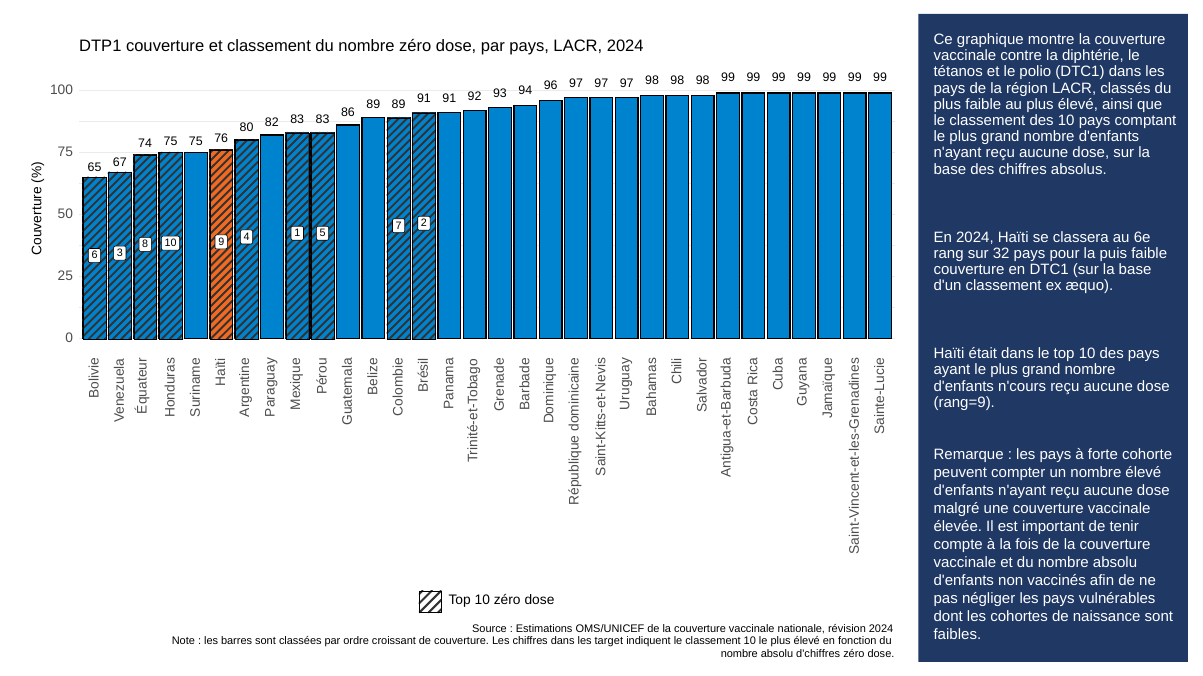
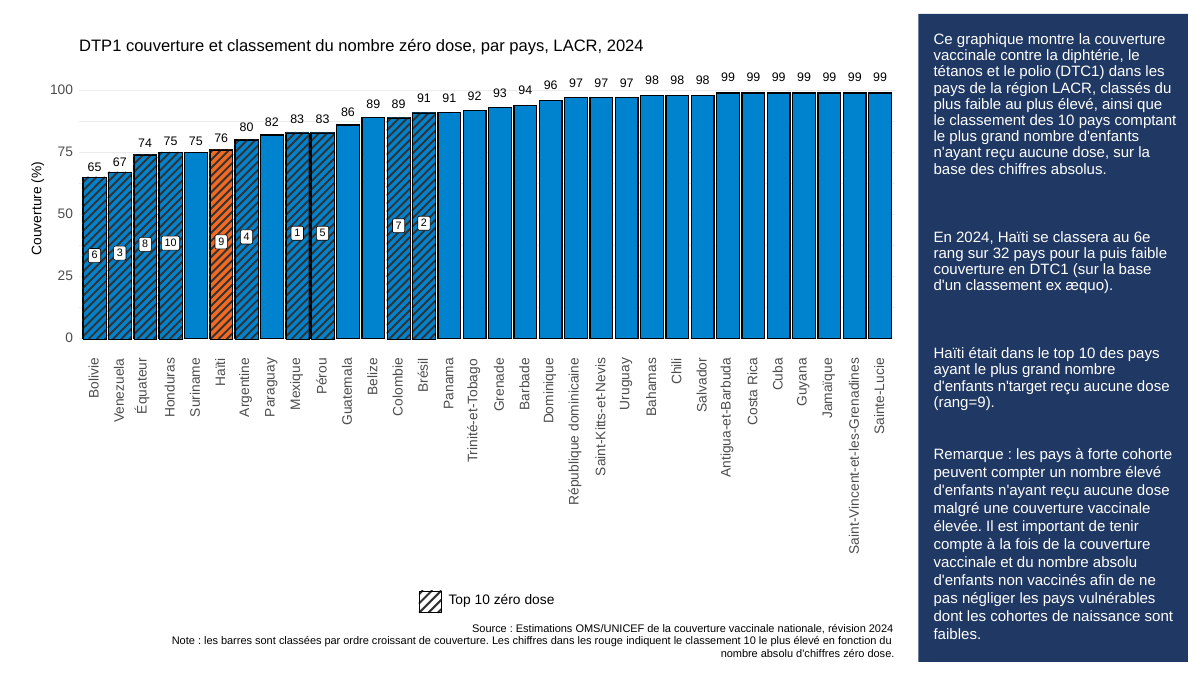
n'cours: n'cours -> n'target (1022, 387)
target: target -> rouge (609, 641)
